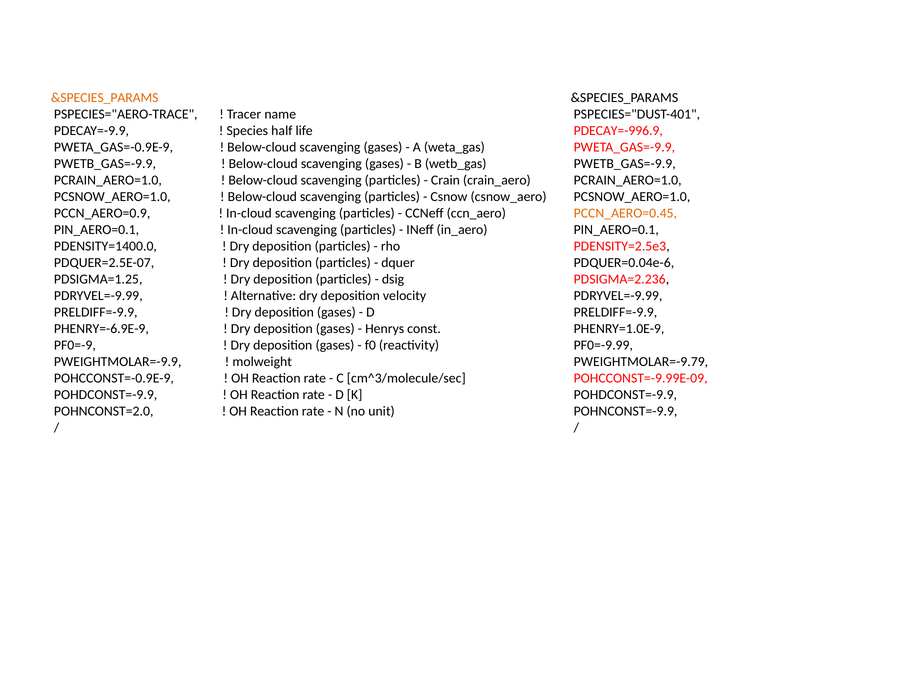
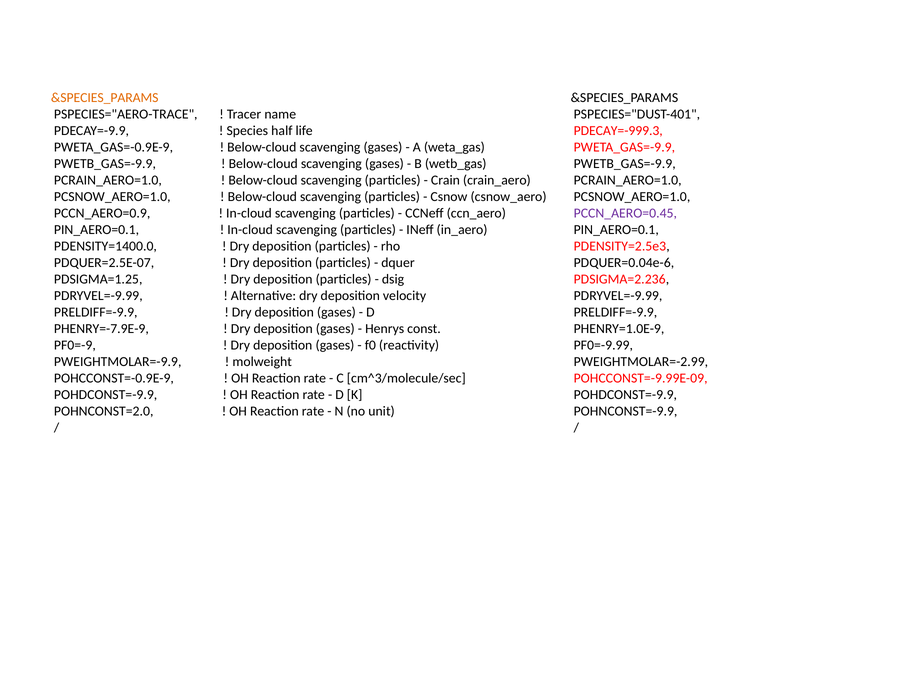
PDECAY=-996.9: PDECAY=-996.9 -> PDECAY=-999.3 (618, 131)
PCCN_AERO=0.45 colour: orange -> purple (625, 213)
PHENRY=-6.9E-9: PHENRY=-6.9E-9 -> PHENRY=-7.9E-9 (101, 329)
PWEIGHTMOLAR=-9.79: PWEIGHTMOLAR=-9.79 -> PWEIGHTMOLAR=-2.99 (641, 362)
